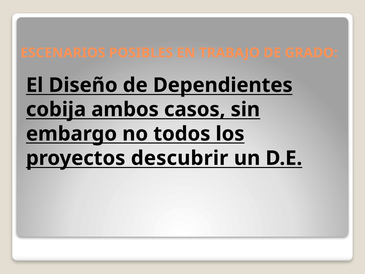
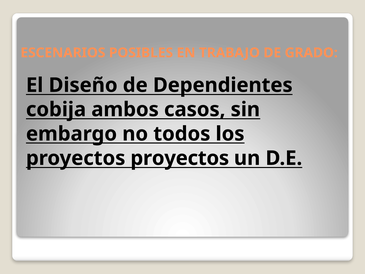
proyectos descubrir: descubrir -> proyectos (180, 158)
